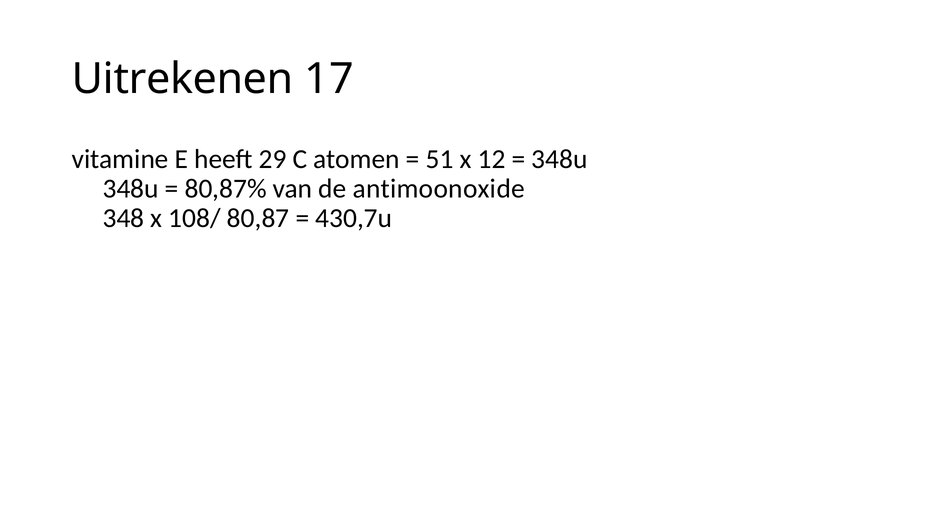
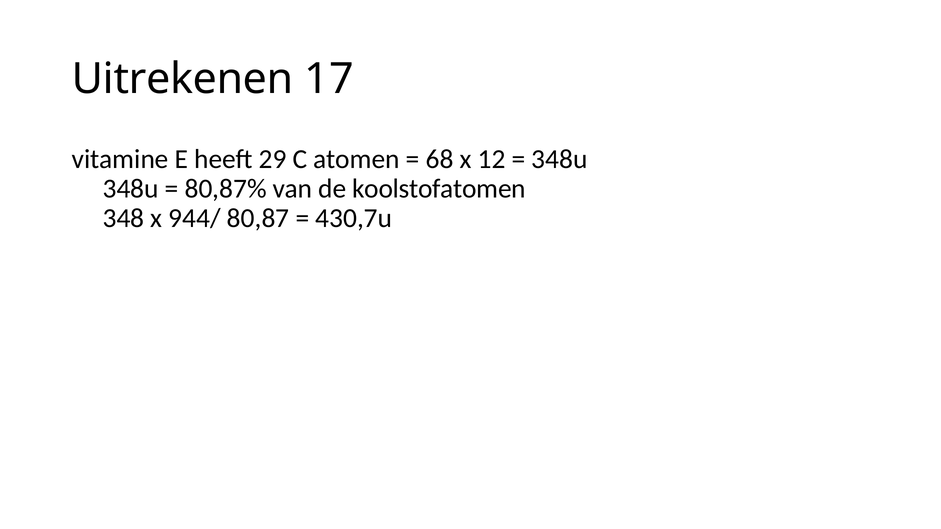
51: 51 -> 68 (440, 159)
antimoonoxide: antimoonoxide -> koolstofatomen (439, 189)
108/: 108/ -> 944/ (195, 218)
